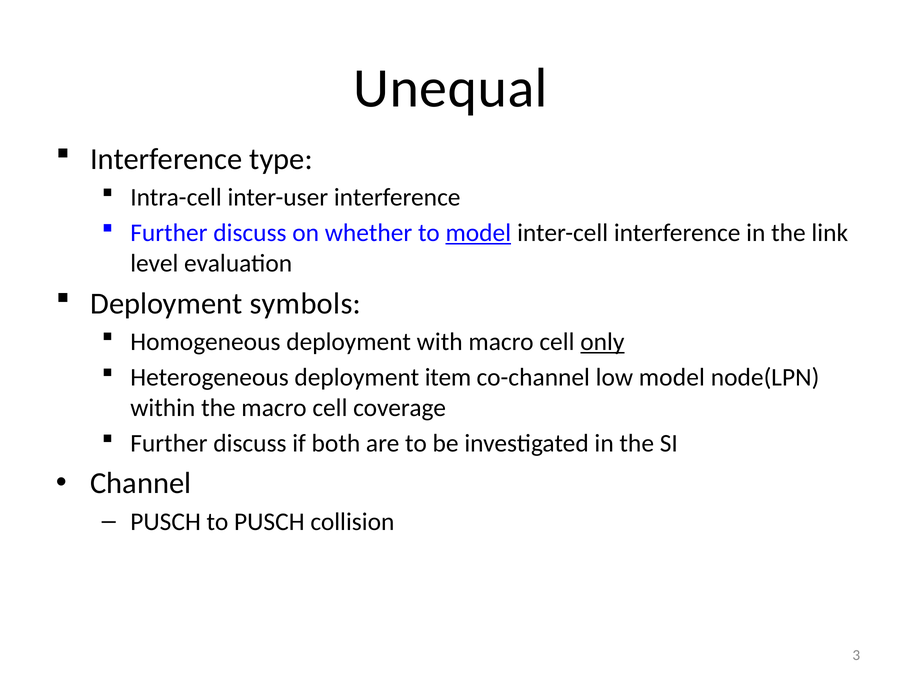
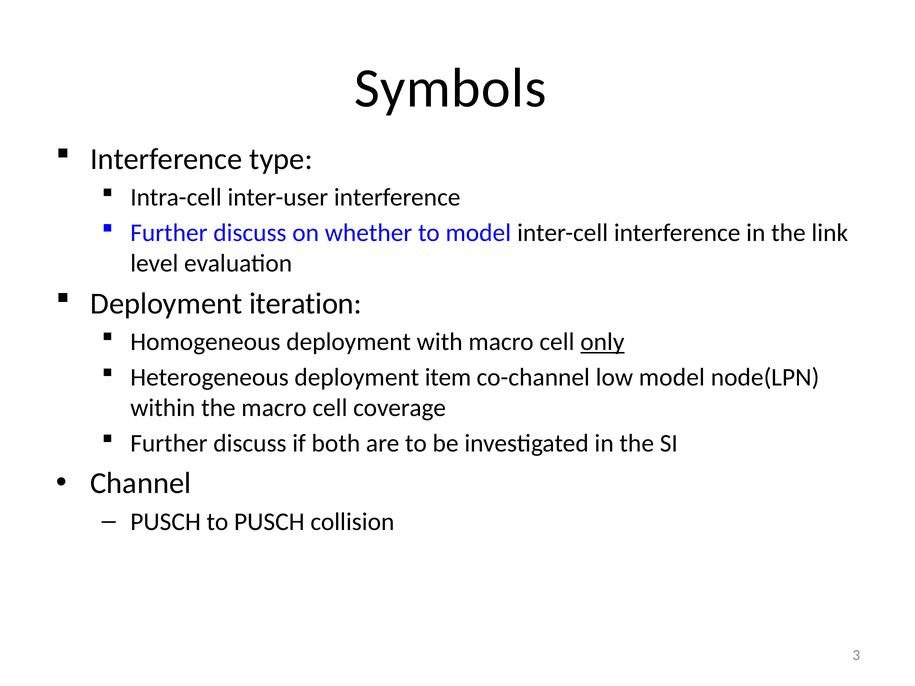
Unequal: Unequal -> Symbols (450, 89)
model underline: present -> none (478, 233)
symbols: symbols -> iteration (306, 304)
